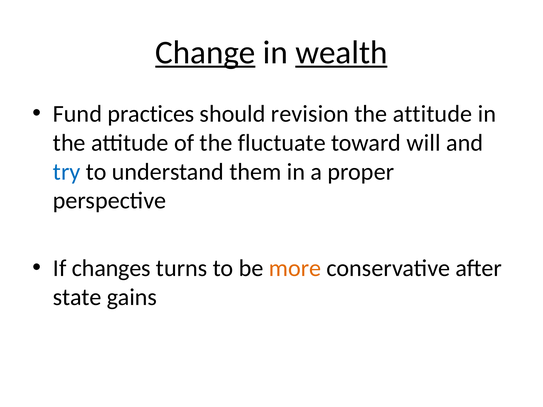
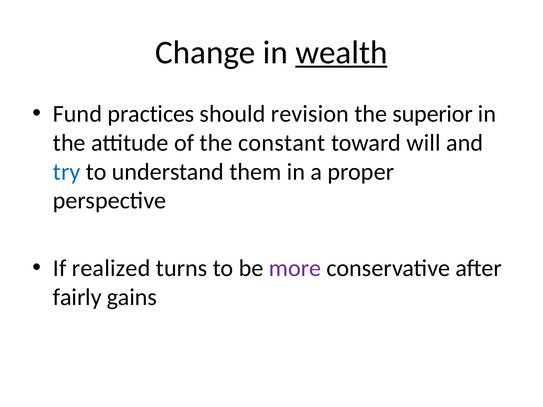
Change underline: present -> none (205, 53)
attitude: attitude -> superior (433, 114)
fluctuate: fluctuate -> constant (282, 143)
changes: changes -> realized (111, 268)
more colour: orange -> purple (295, 268)
state: state -> fairly (77, 297)
